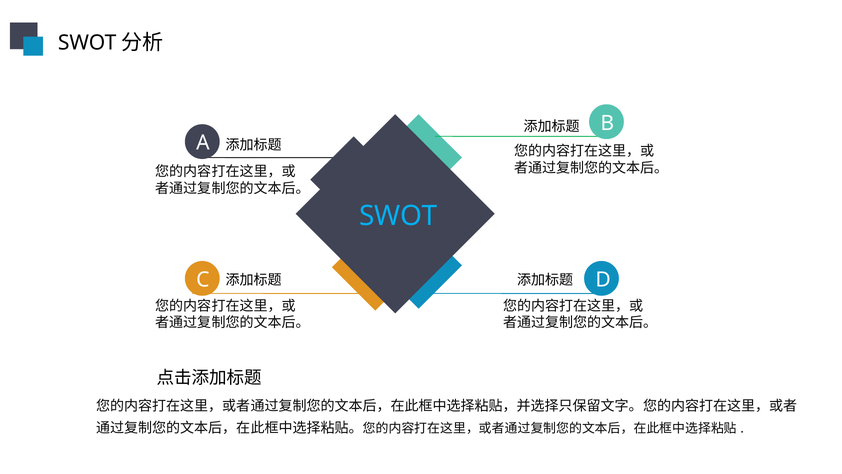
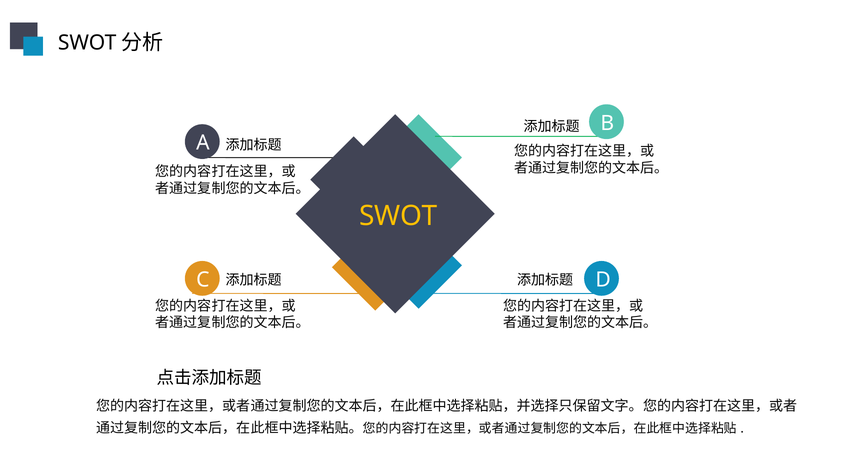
SWOT colour: light blue -> yellow (398, 216)
